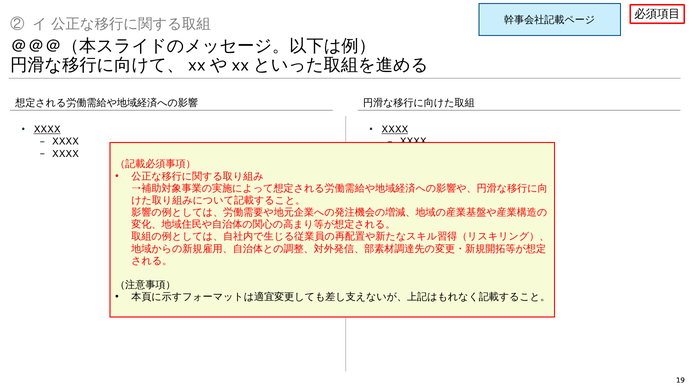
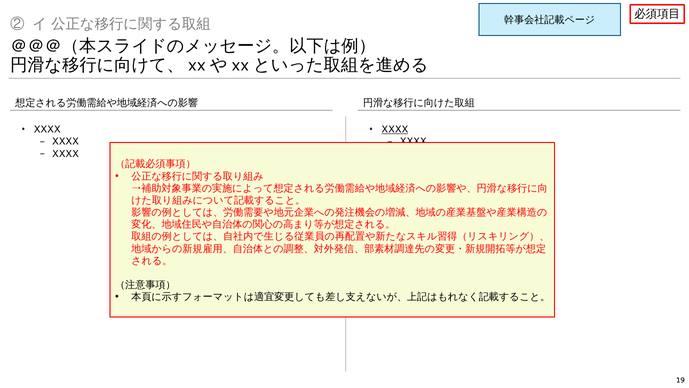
XXXX underline: present -> none (47, 129)
